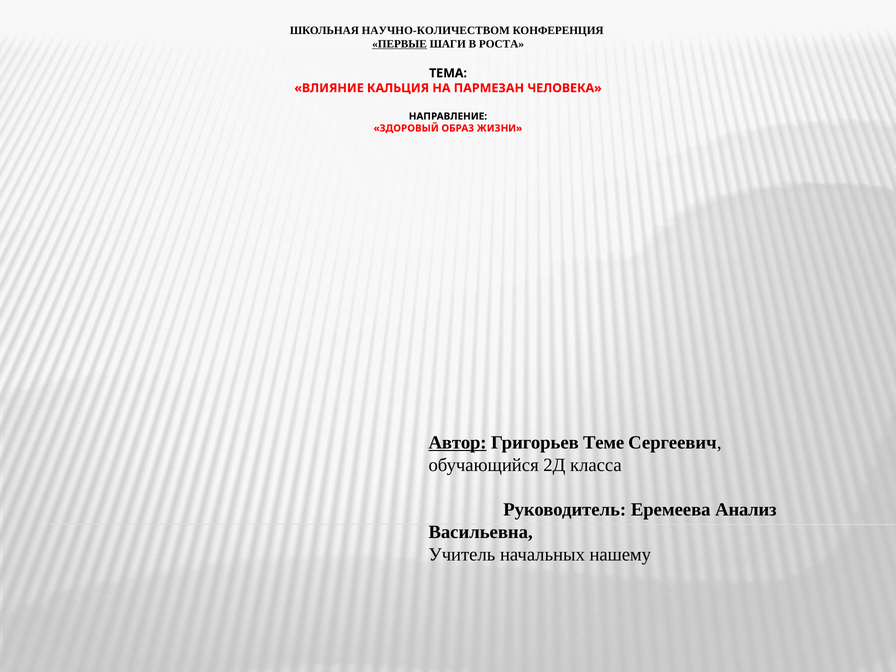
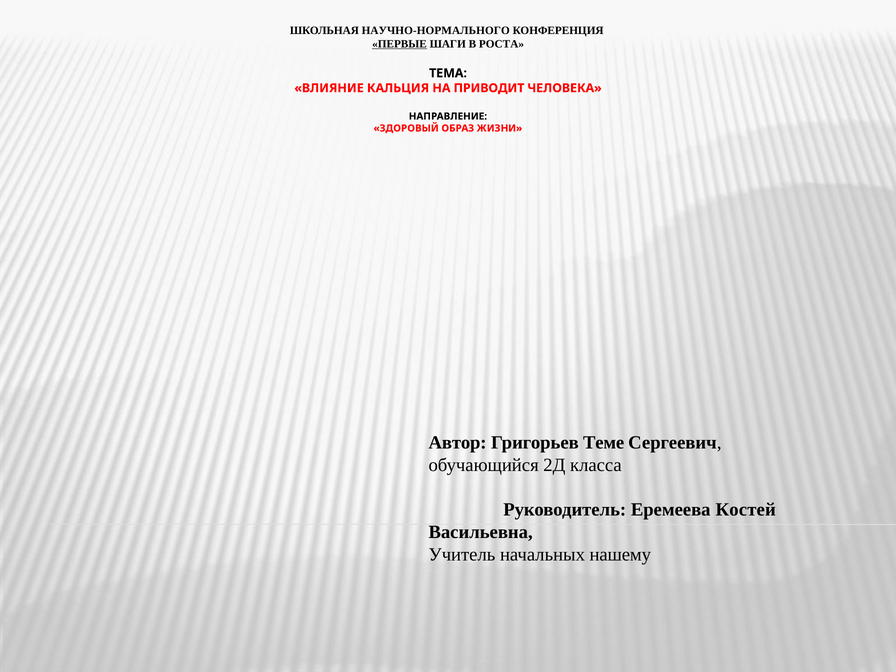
НАУЧНО-КОЛИЧЕСТВОМ: НАУЧНО-КОЛИЧЕСТВОМ -> НАУЧНО-НОРМАЛЬНОГО (436, 30)
ПАРМЕЗАН: ПАРМЕЗАН -> ПРИВОДИТ (489, 88)
Автор underline: present -> none (458, 442)
Анализ: Анализ -> Костей (746, 510)
